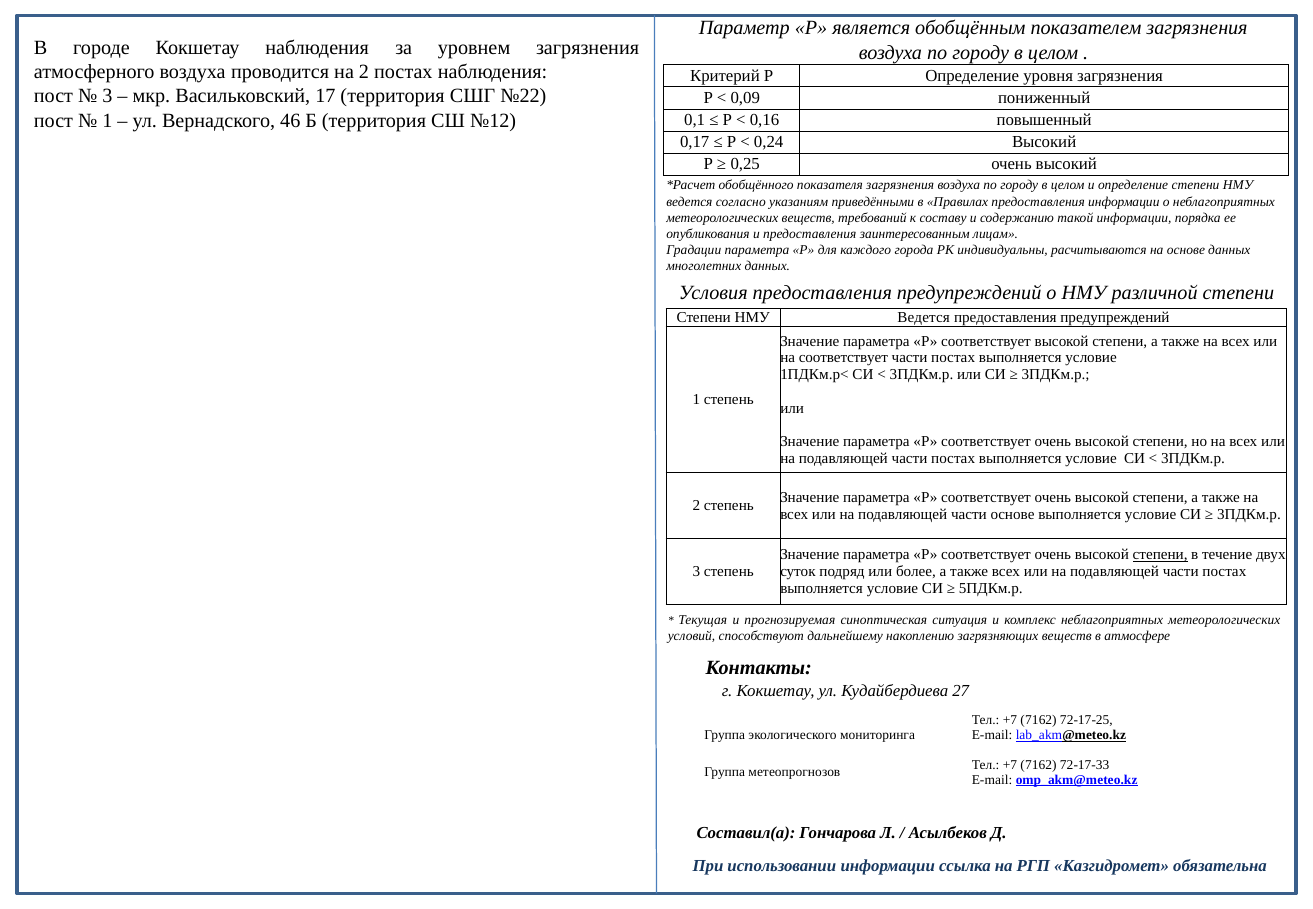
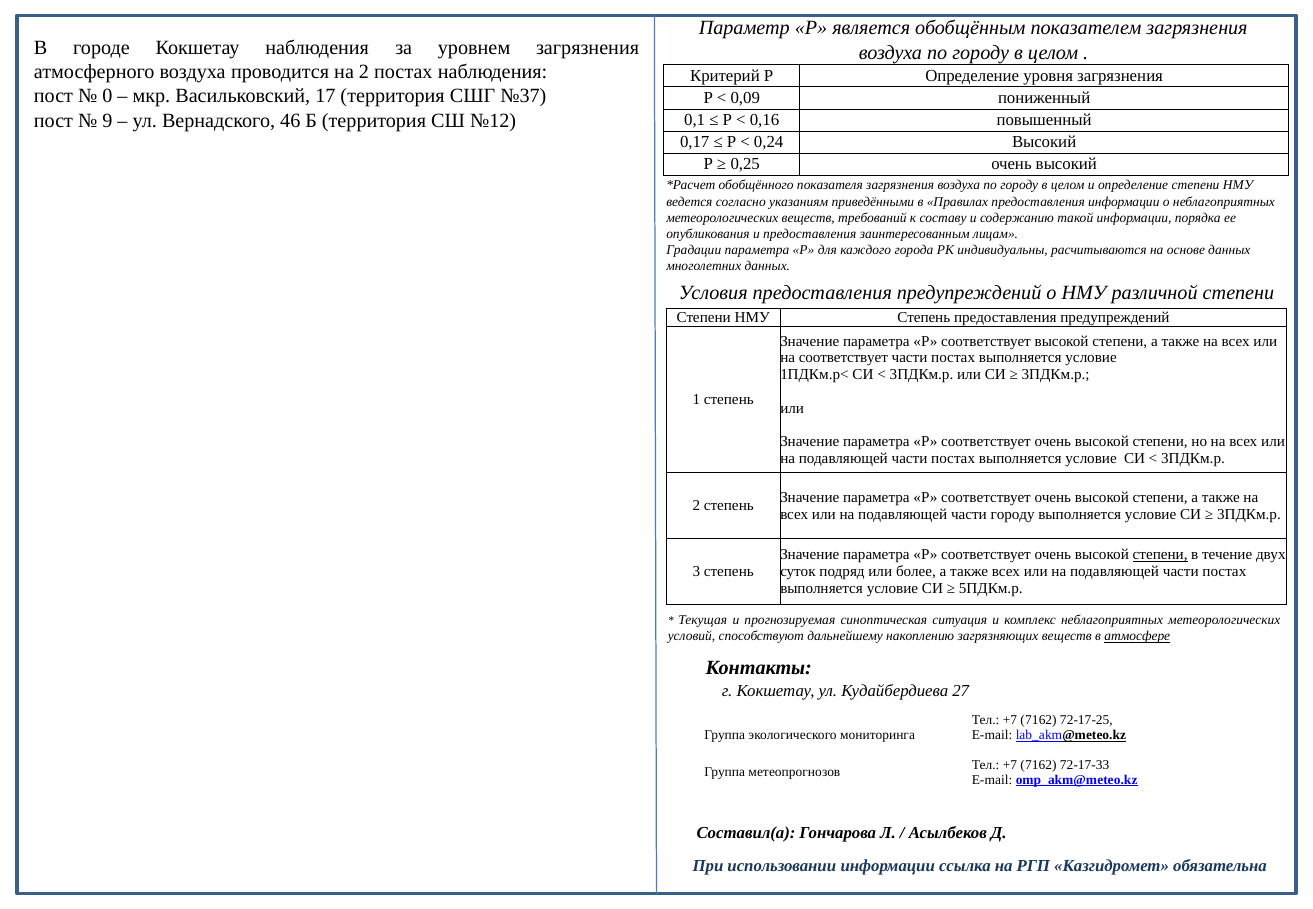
3: 3 -> 0 (107, 96)
№22: №22 -> №37 (523, 96)
1: 1 -> 9 (107, 121)
Ведется: Ведется -> Степень (924, 318)
части основе: основе -> городу (1013, 514)
атмосфере underline: none -> present (1137, 636)
